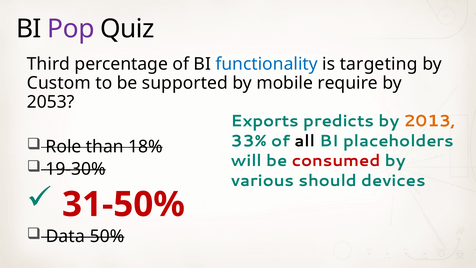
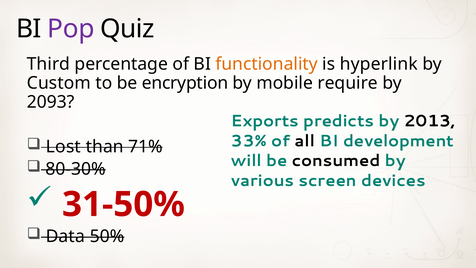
functionality colour: blue -> orange (267, 64)
targeting: targeting -> hyperlink (379, 64)
supported: supported -> encryption (185, 83)
2053: 2053 -> 2093 (51, 102)
2013 colour: orange -> black (430, 121)
placeholders: placeholders -> development (399, 141)
Role: Role -> Lost (63, 147)
18%: 18% -> 71% (145, 147)
consumed colour: red -> black (336, 161)
19-30%: 19-30% -> 80-30% (76, 169)
should: should -> screen (328, 180)
